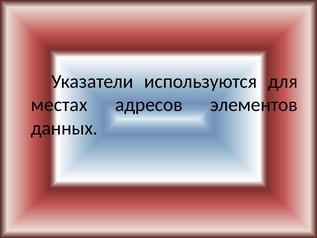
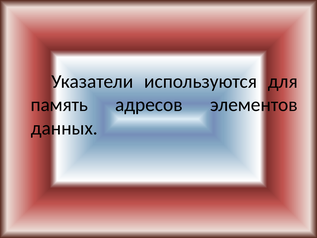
местах: местах -> память (59, 105)
